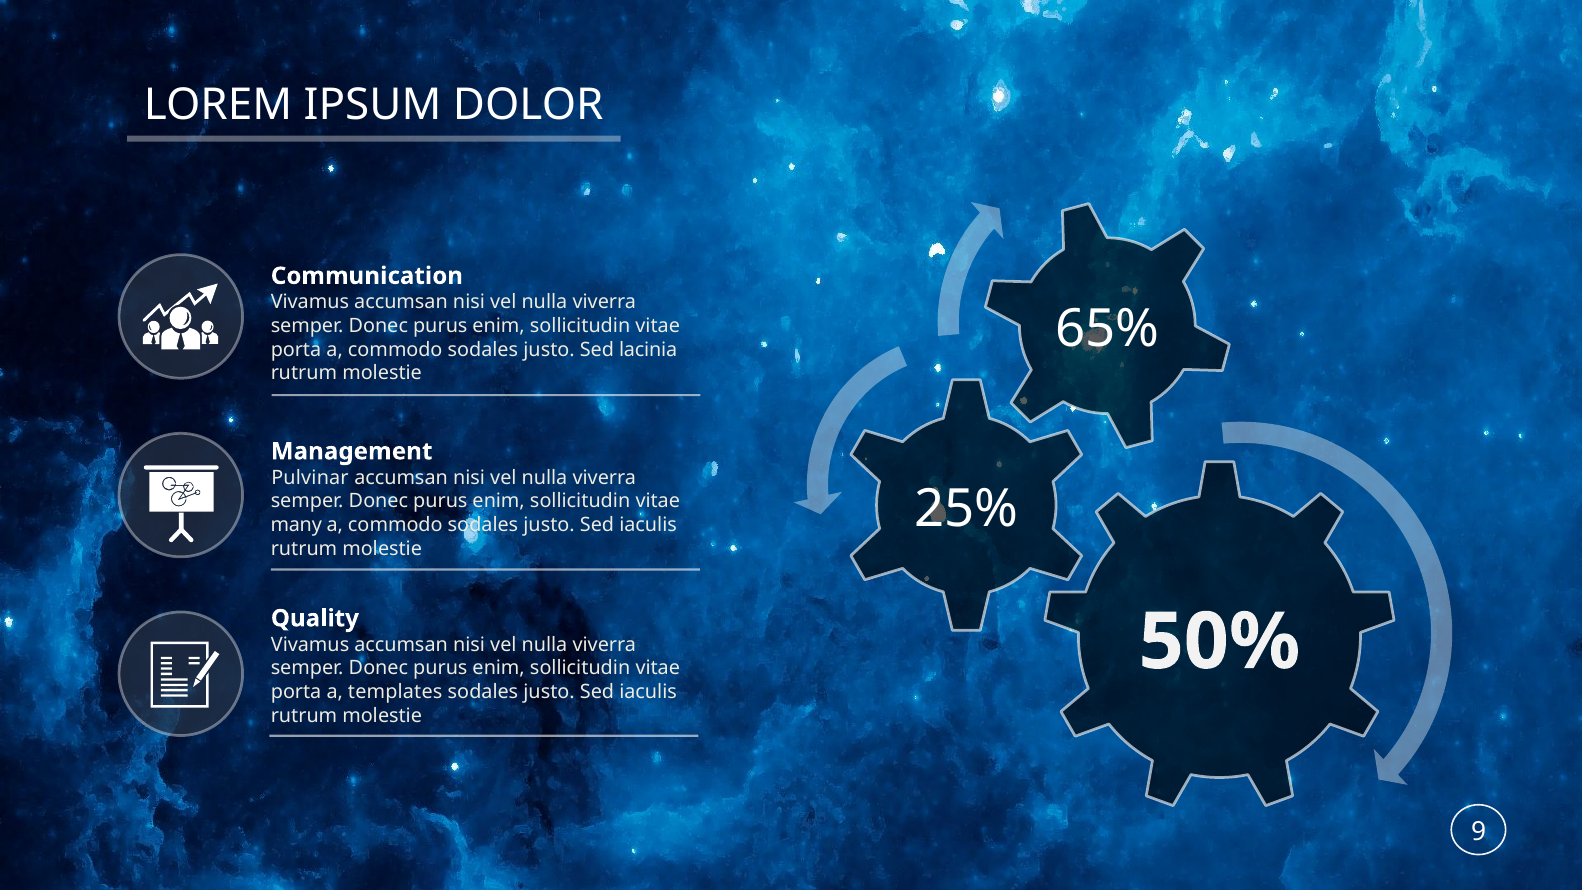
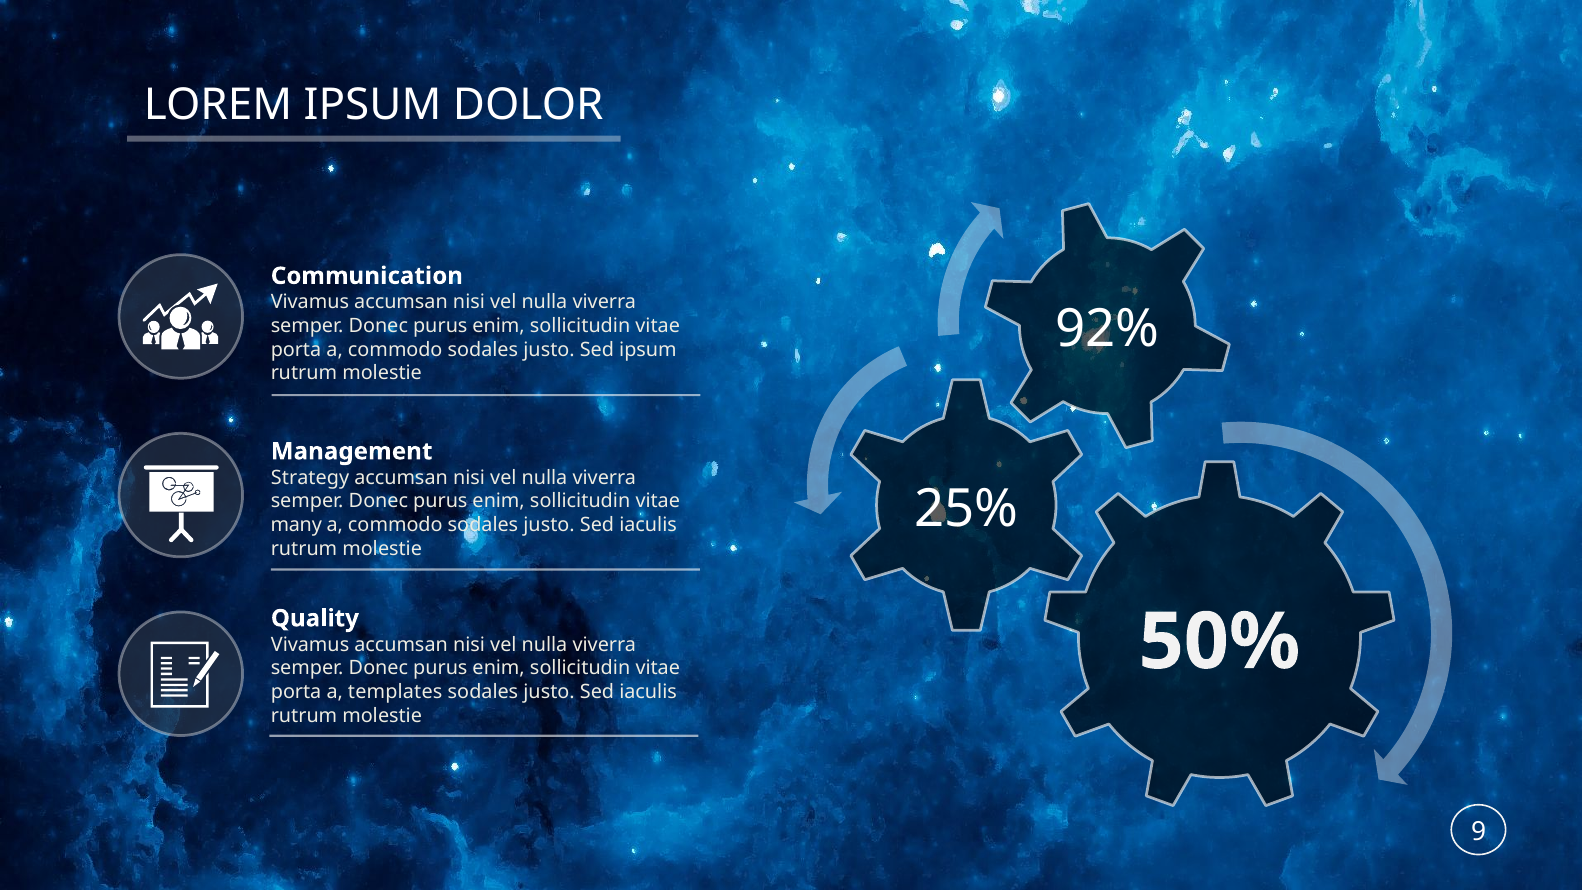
65%: 65% -> 92% (1107, 329)
Sed lacinia: lacinia -> ipsum (648, 350)
Pulvinar: Pulvinar -> Strategy (310, 477)
